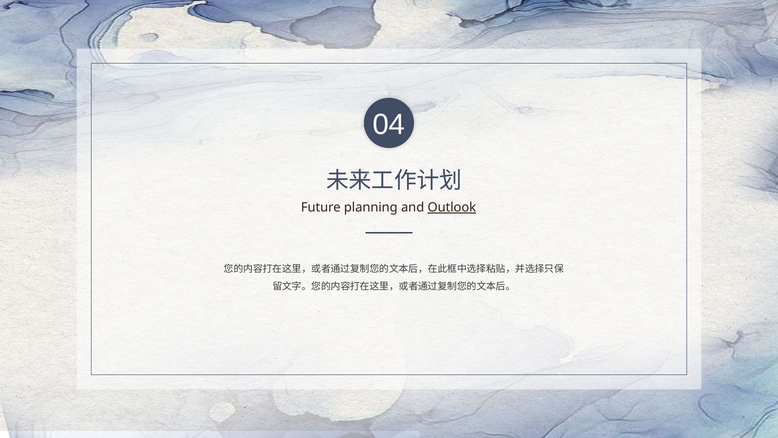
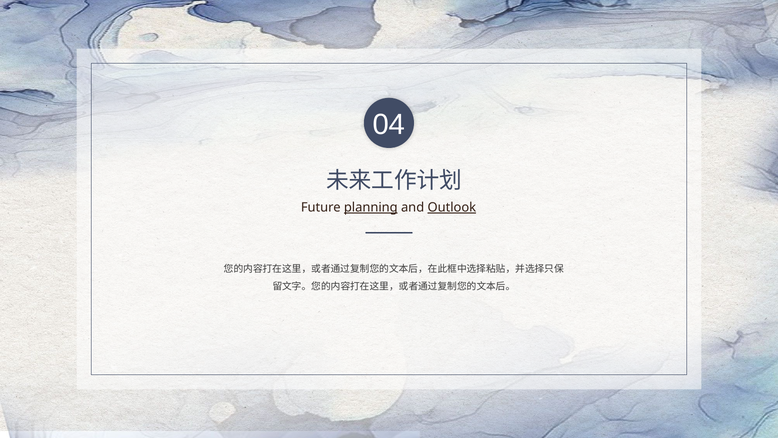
planning underline: none -> present (371, 207)
